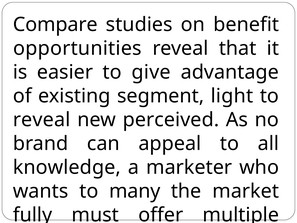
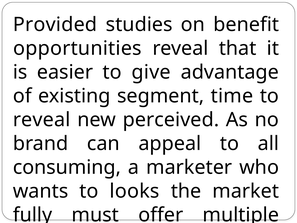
Compare: Compare -> Provided (55, 25)
light: light -> time (232, 96)
knowledge: knowledge -> consuming (67, 167)
many: many -> looks (135, 191)
